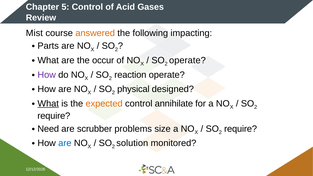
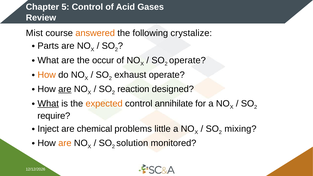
impacting: impacting -> crystalize (191, 33)
How colour: purple -> orange (47, 75)
reaction: reaction -> exhaust (130, 75)
are underline: none -> present (65, 89)
physical: physical -> reaction (133, 89)
Need: Need -> Inject (48, 129)
scrubber: scrubber -> chemical (95, 129)
size: size -> little (163, 129)
require: require -> mixing (240, 129)
are colour: blue -> orange (65, 143)
